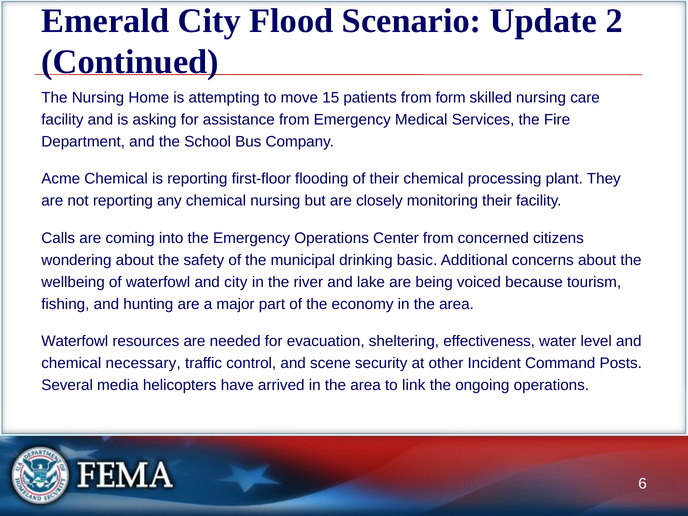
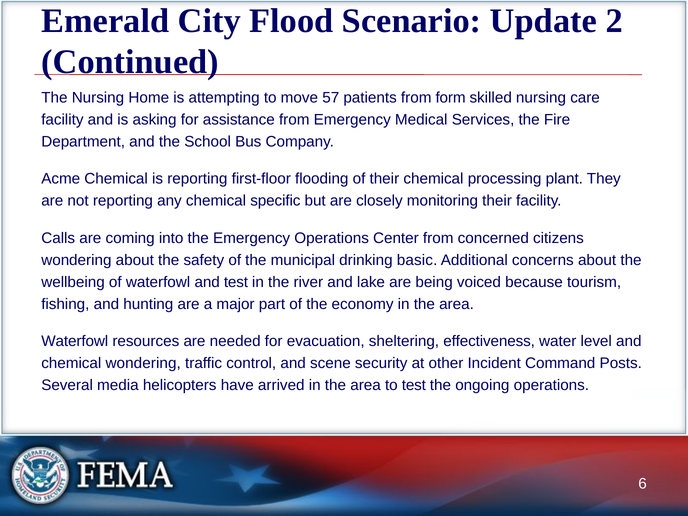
15: 15 -> 57 (331, 98)
chemical nursing: nursing -> specific (275, 201)
and city: city -> test (236, 282)
chemical necessary: necessary -> wondering (143, 363)
to link: link -> test (414, 385)
